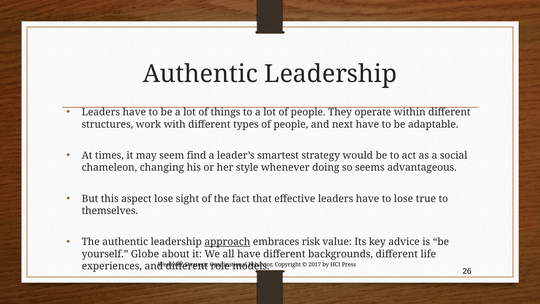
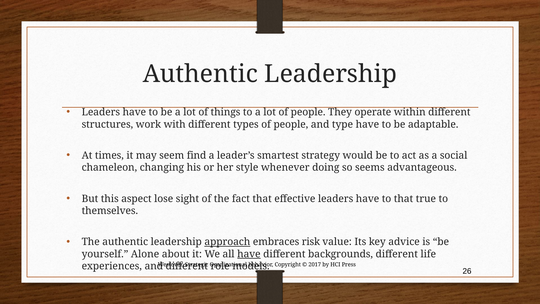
next: next -> type (342, 124)
to lose: lose -> that (404, 199)
Globe: Globe -> Alone (145, 254)
have underline: none -> present (249, 254)
